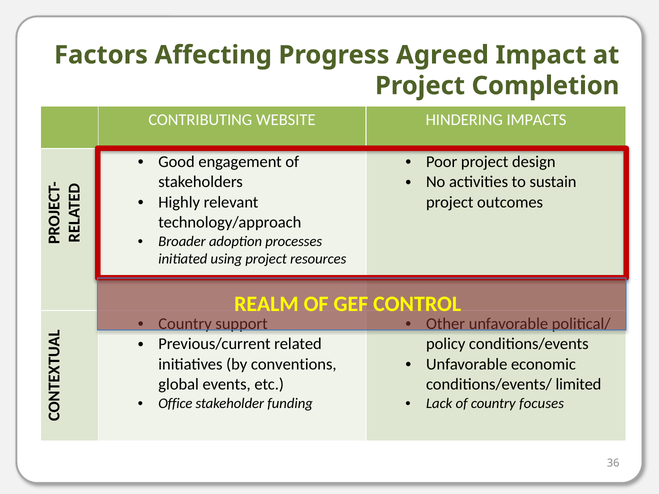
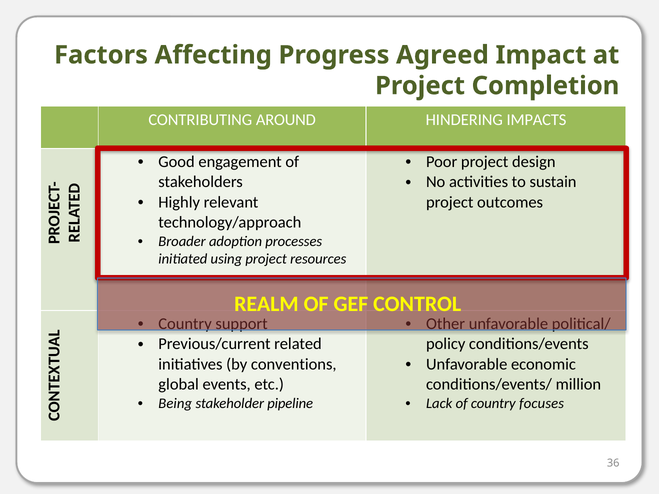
WEBSITE: WEBSITE -> AROUND (286, 120)
limited: limited -> million (578, 384)
Office: Office -> Being (175, 403)
funding: funding -> pipeline (290, 403)
